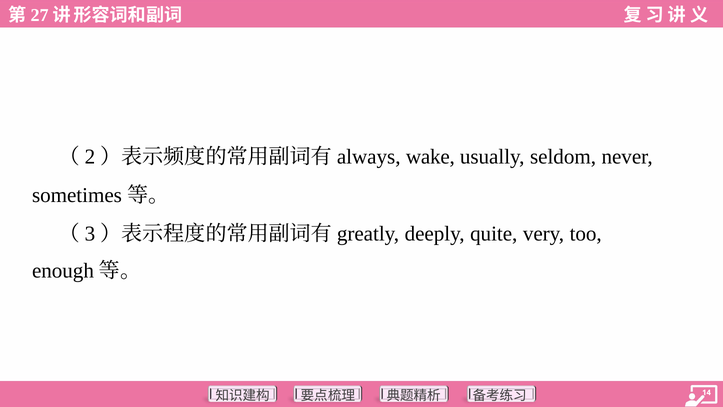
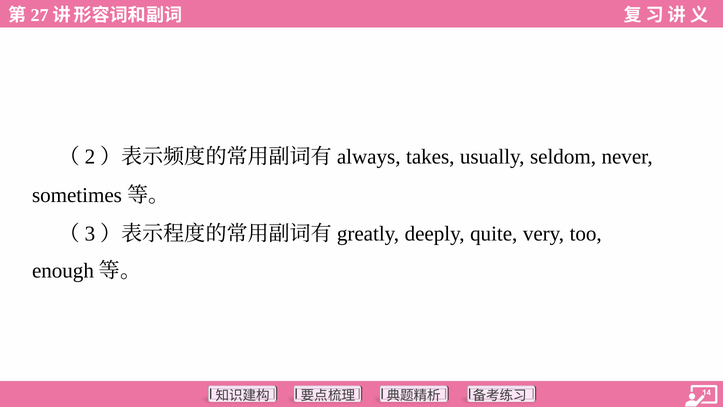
wake: wake -> takes (430, 157)
